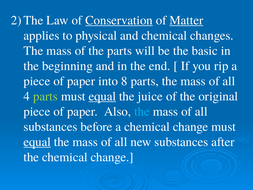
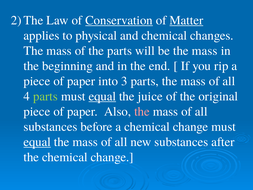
be the basic: basic -> mass (205, 51)
8: 8 -> 3 (124, 81)
the colour: light blue -> pink (142, 111)
